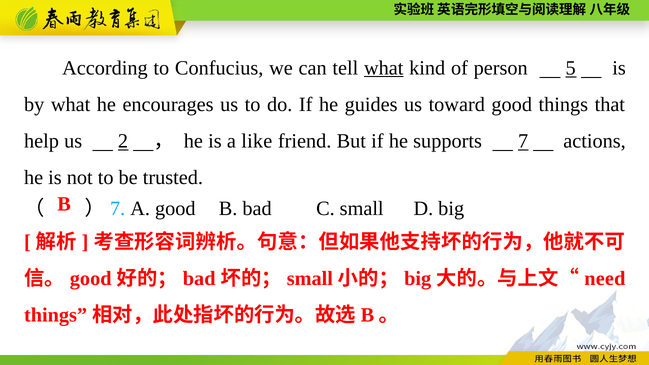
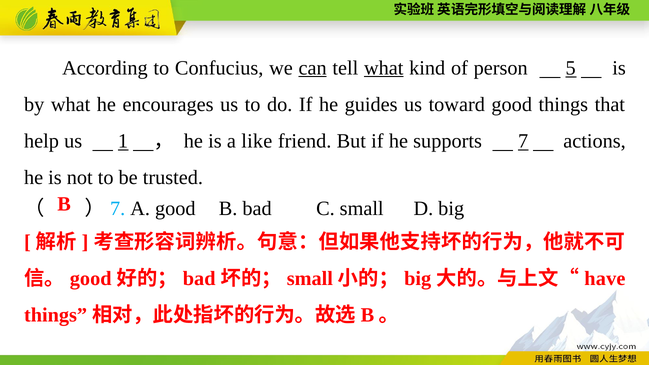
can underline: none -> present (313, 68)
2: 2 -> 1 (123, 141)
need: need -> have (605, 278)
